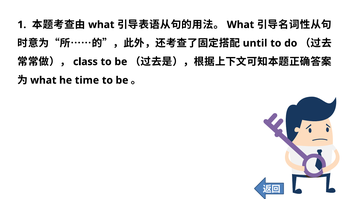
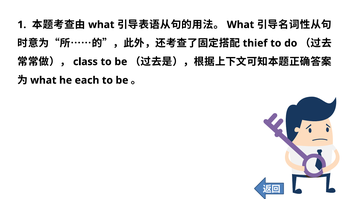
until: until -> thief (255, 43)
time: time -> each (87, 81)
